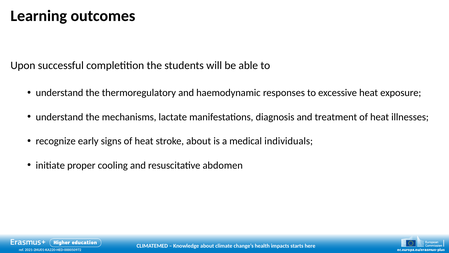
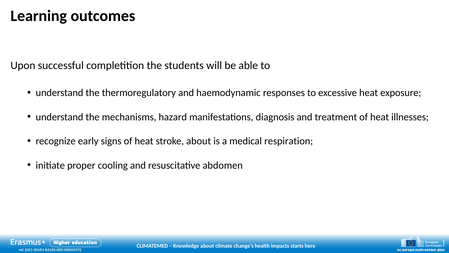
lactate: lactate -> hazard (173, 117)
individuals: individuals -> respiration (289, 141)
